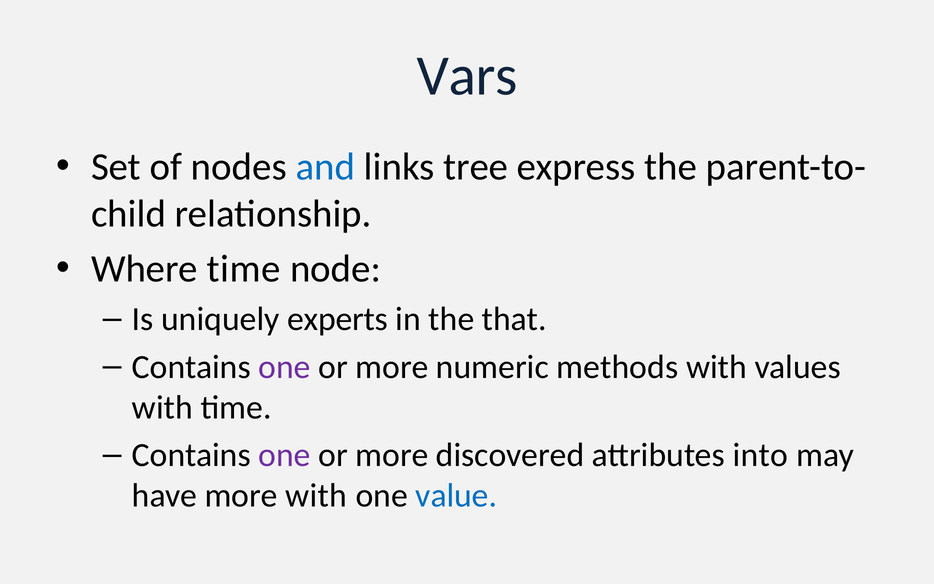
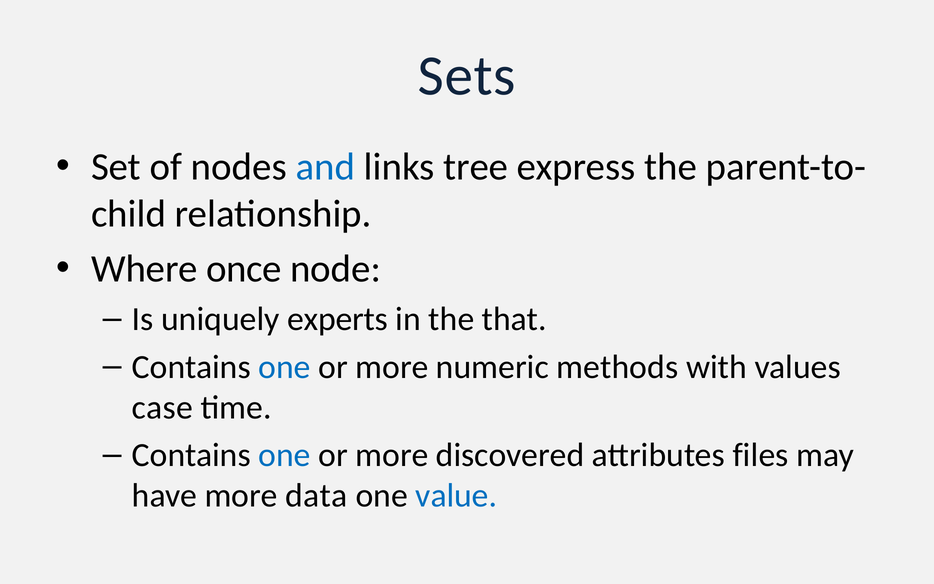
Vars: Vars -> Sets (467, 76)
Where time: time -> once (244, 269)
one colour: purple -> blue (285, 367)
with: with -> case (162, 407)
one colour: purple -> blue (285, 455)
into: into -> files (761, 455)
more with: with -> data (316, 496)
